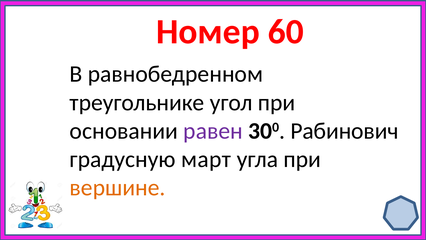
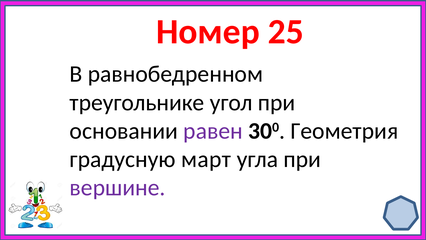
60: 60 -> 25 (286, 32)
Рабинович: Рабинович -> Геометрия (344, 131)
вершине colour: orange -> purple (118, 188)
